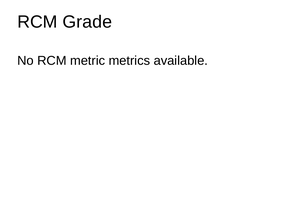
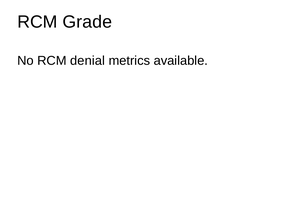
metric: metric -> denial (88, 61)
